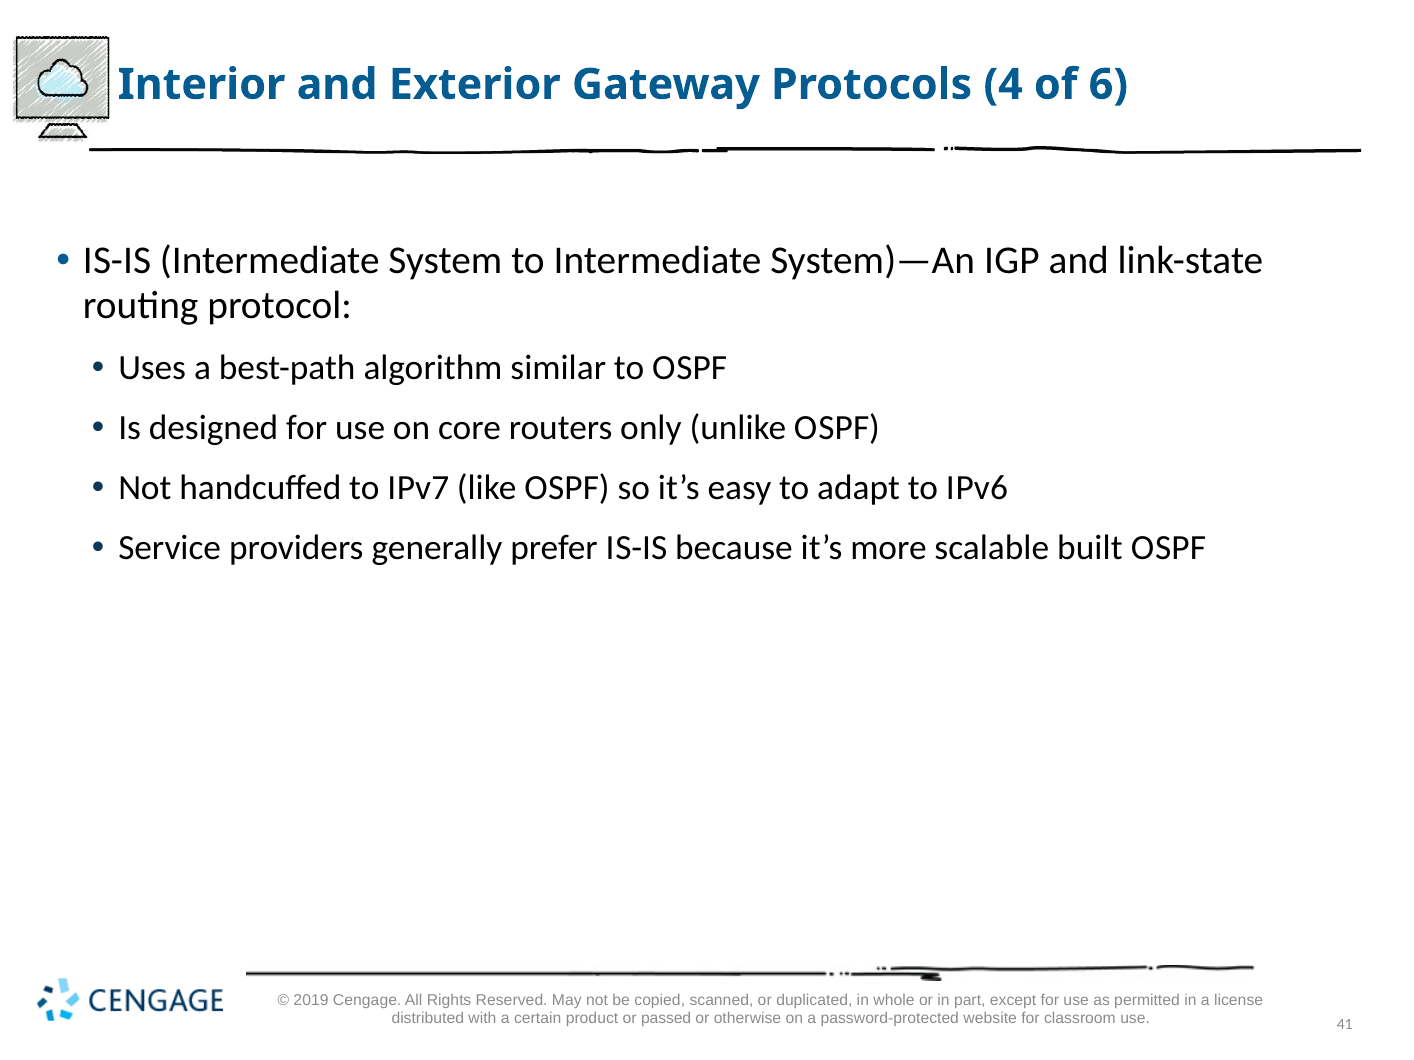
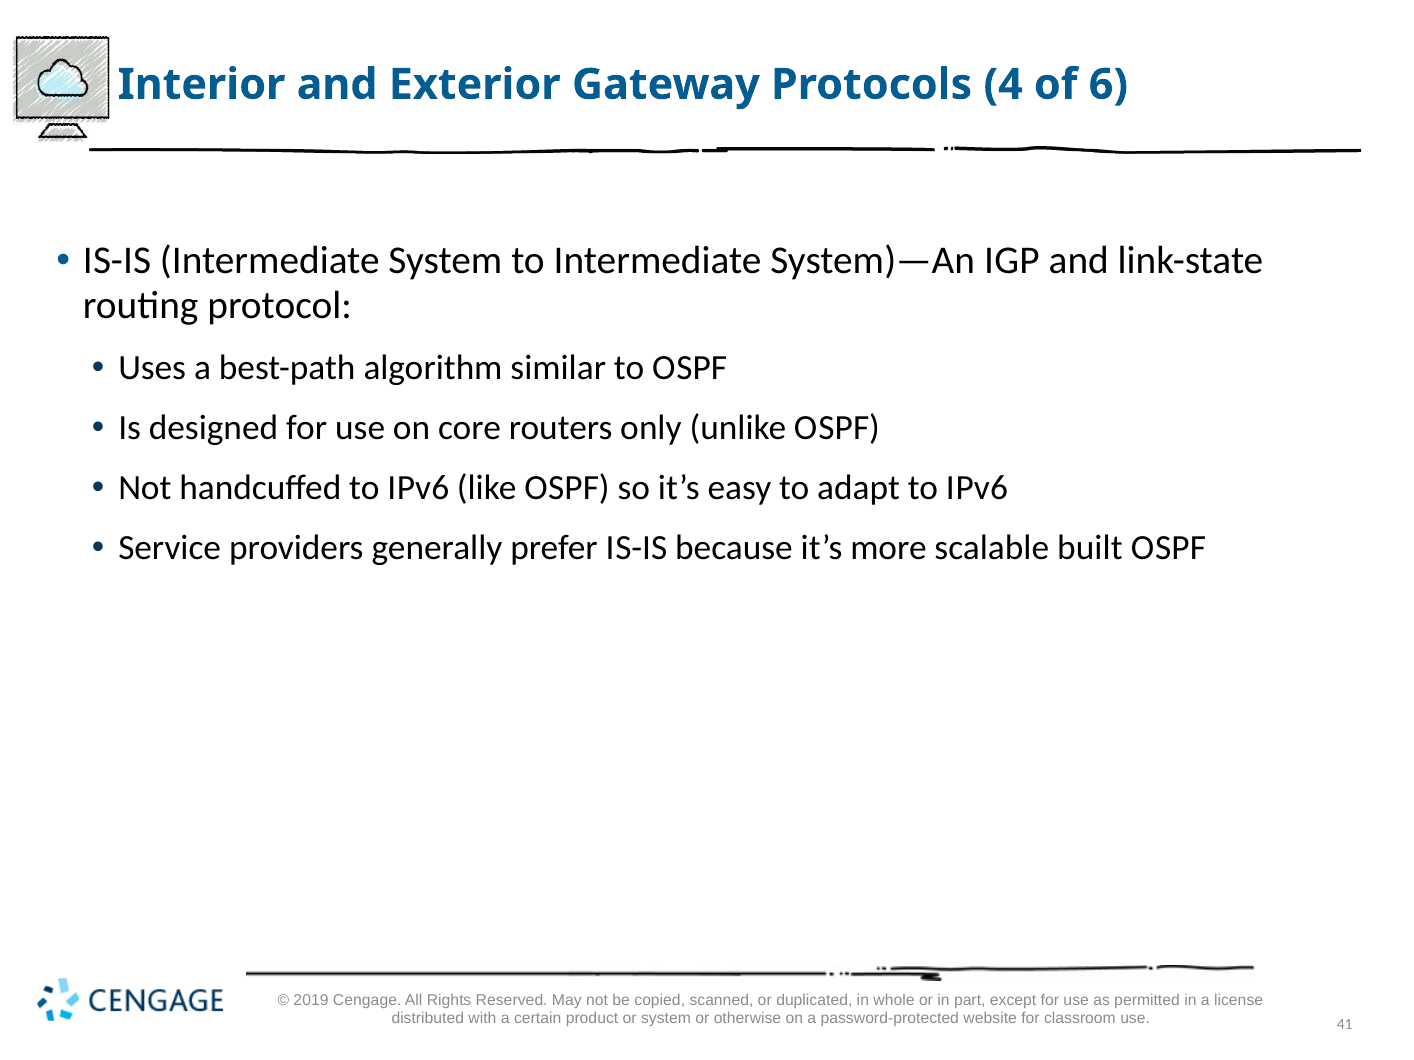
7: 7 -> 6 (440, 488)
or passed: passed -> system (666, 1019)
